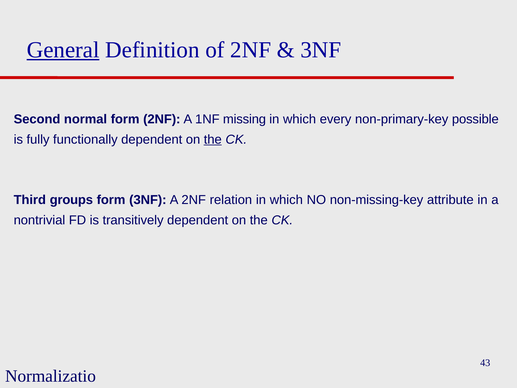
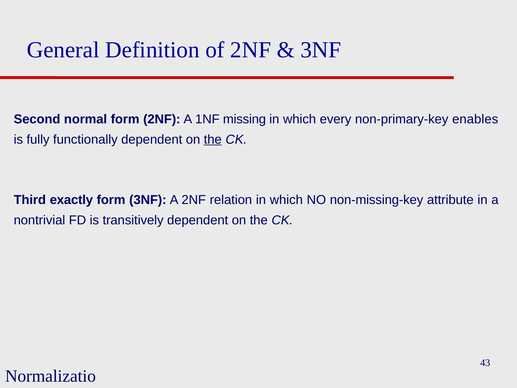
General underline: present -> none (63, 50)
possible: possible -> enables (475, 119)
groups: groups -> exactly (71, 200)
